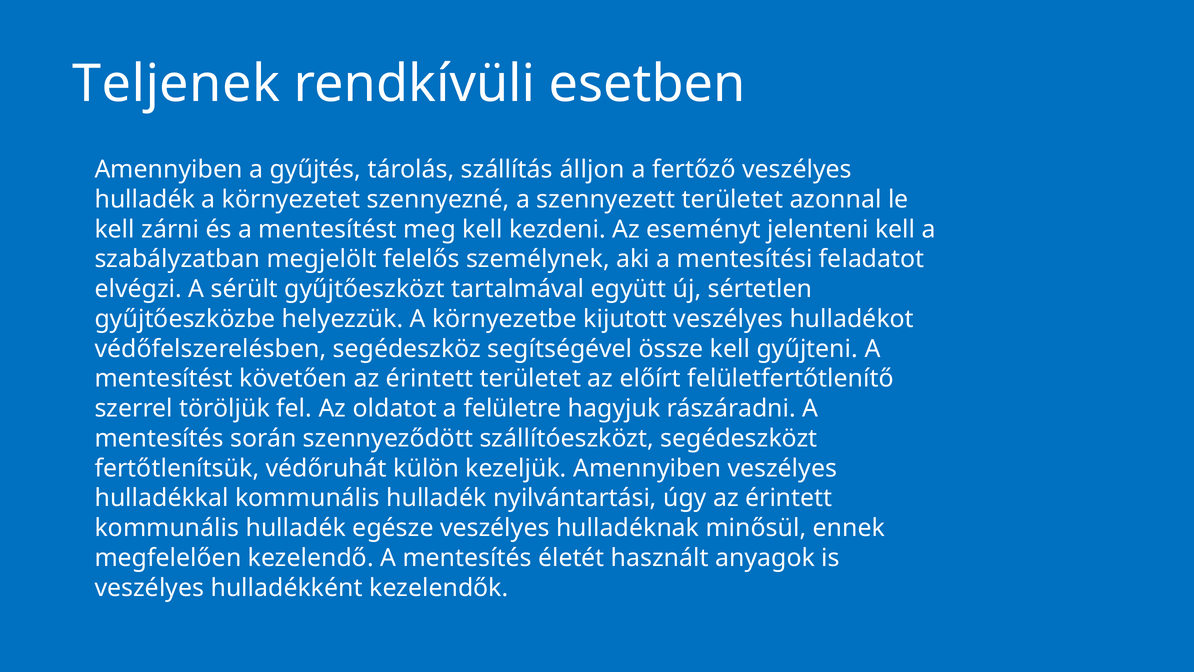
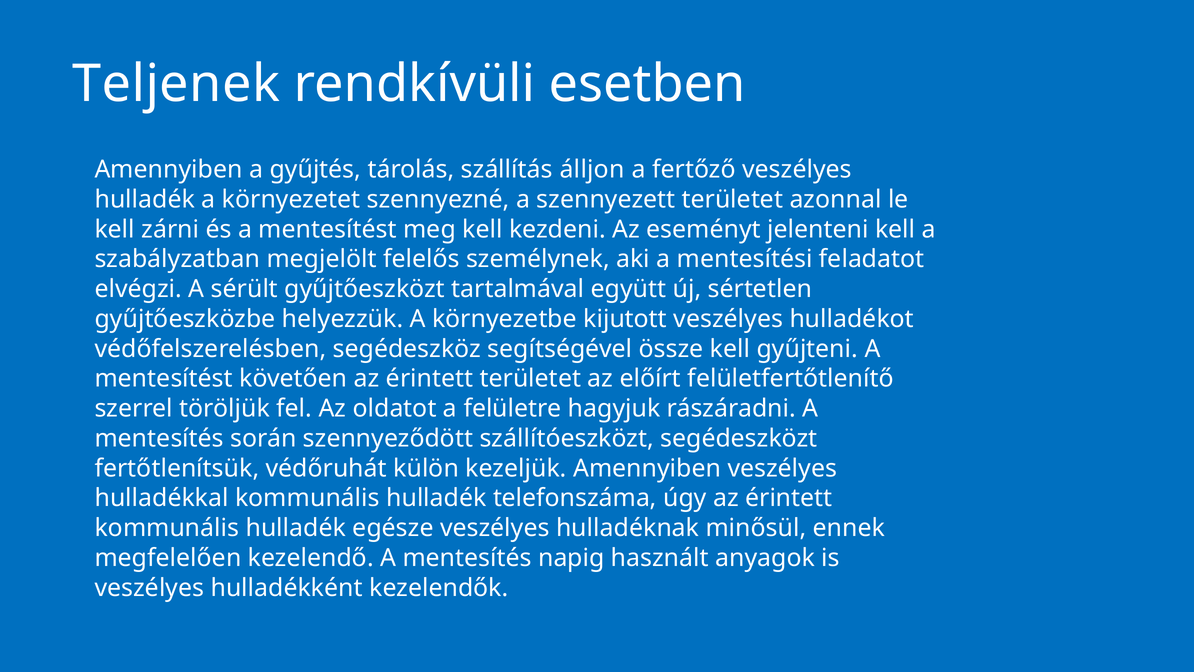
nyilvántartási: nyilvántartási -> telefonszáma (575, 498)
életét: életét -> napig (571, 558)
